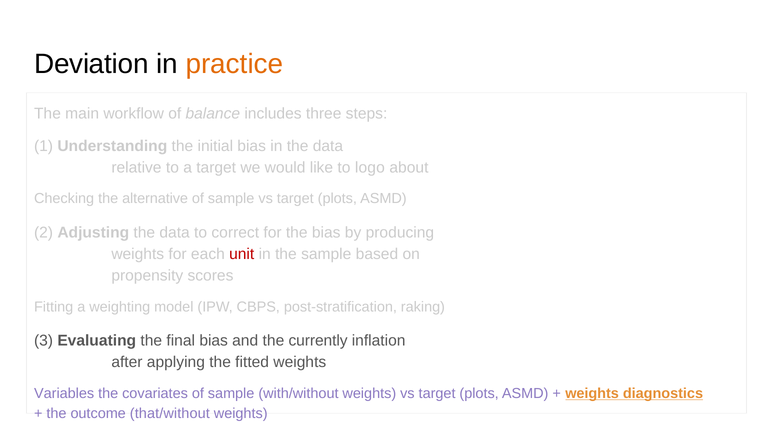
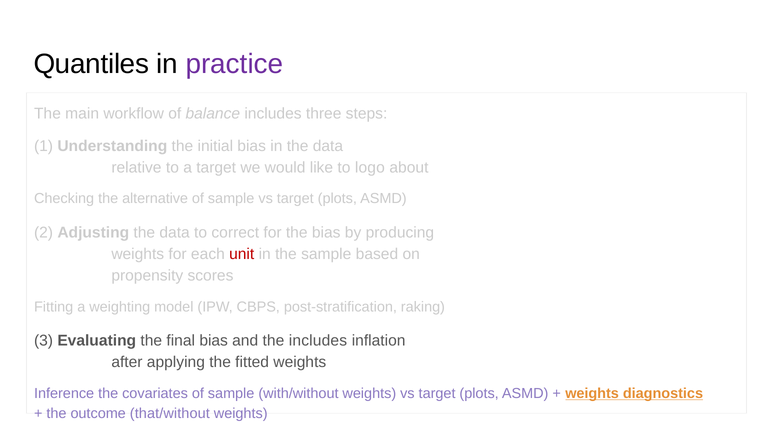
Deviation: Deviation -> Quantiles (91, 64)
practice colour: orange -> purple (234, 64)
the currently: currently -> includes (318, 340)
Variables: Variables -> Inference (64, 393)
